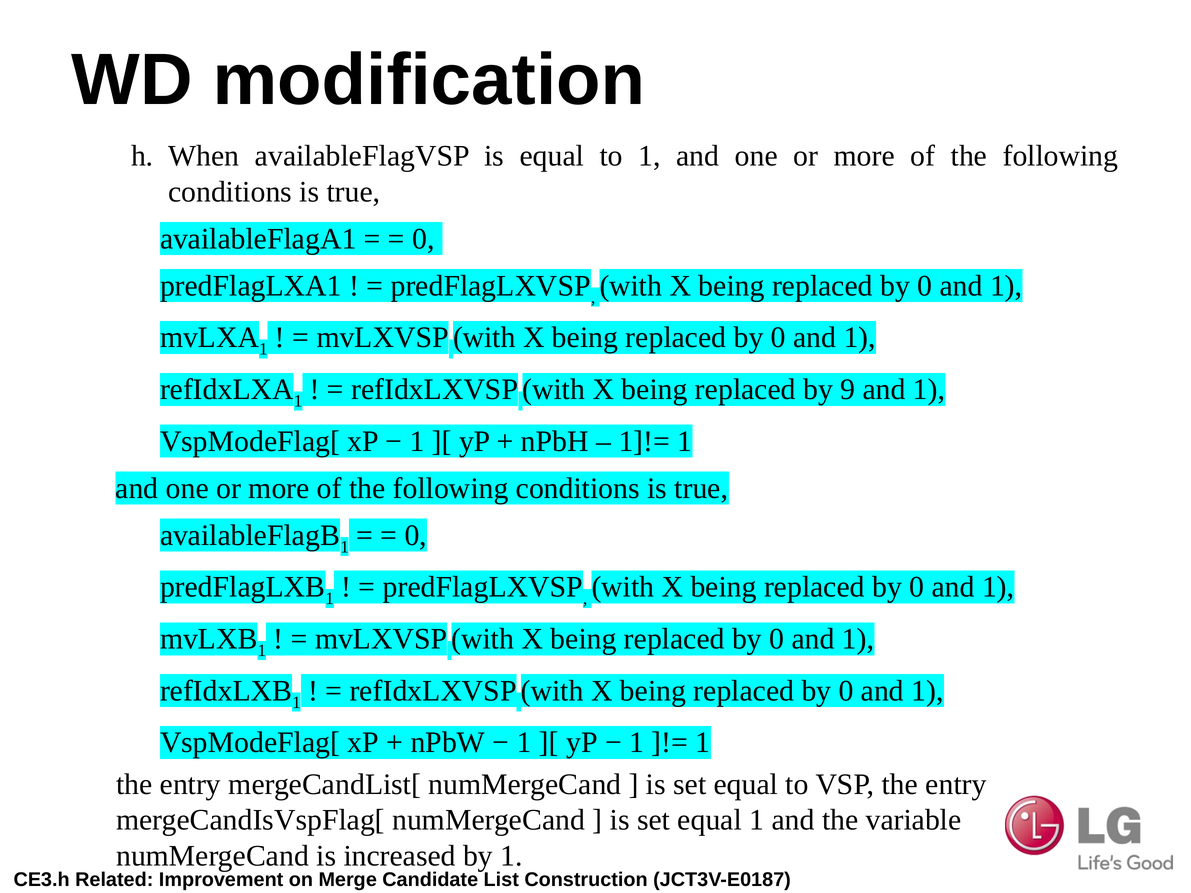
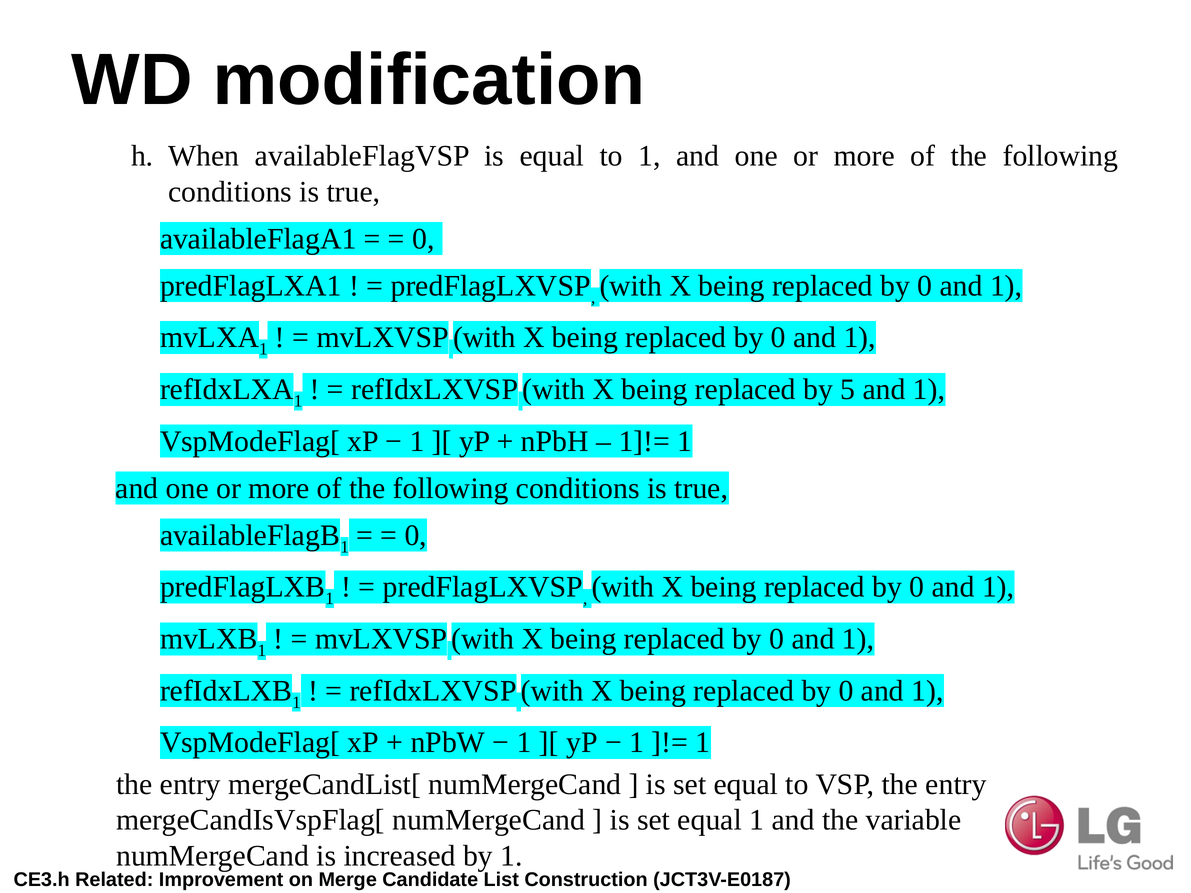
9: 9 -> 5 (848, 390)
